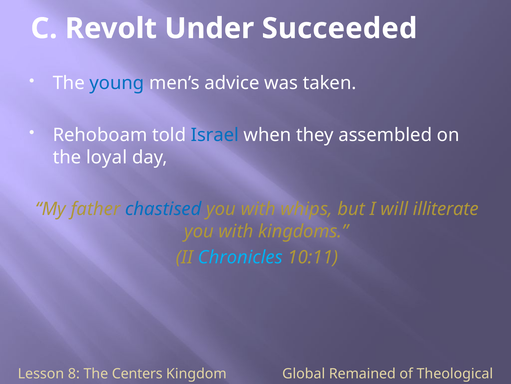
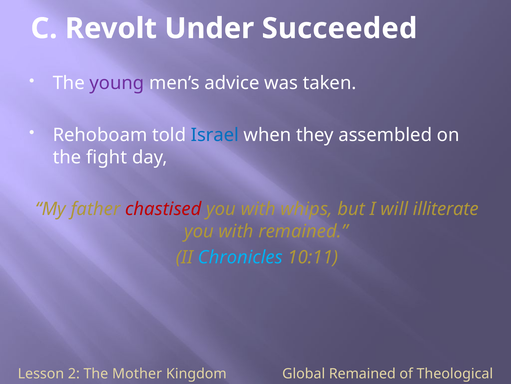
young colour: blue -> purple (117, 83)
loyal: loyal -> fight (107, 157)
chastised colour: blue -> red (163, 209)
with kingdoms: kingdoms -> remained (303, 231)
8: 8 -> 2 (74, 373)
Centers: Centers -> Mother (137, 373)
